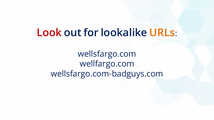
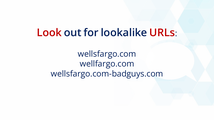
URLs colour: orange -> red (162, 33)
